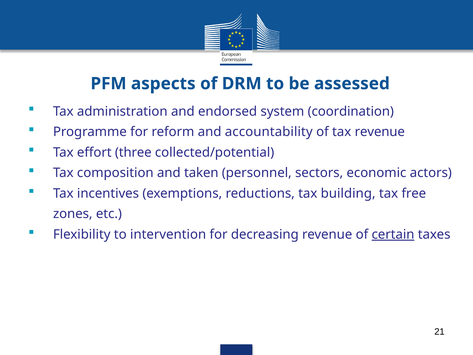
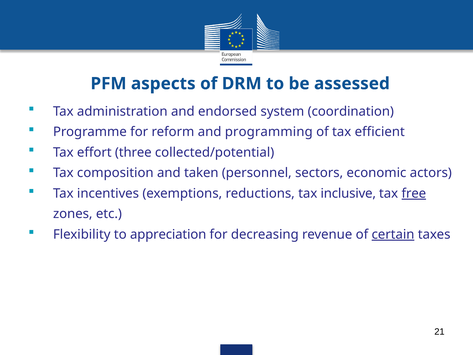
accountability: accountability -> programming (269, 132)
tax revenue: revenue -> efficient (380, 132)
building: building -> inclusive (348, 193)
free underline: none -> present (414, 193)
intervention: intervention -> appreciation (168, 234)
